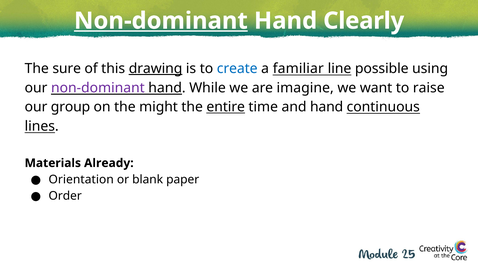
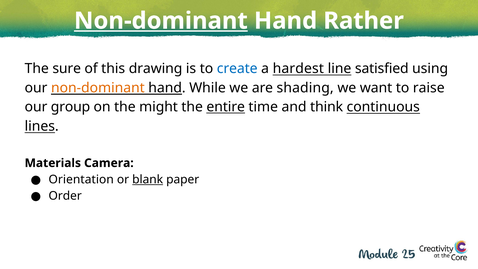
Clearly: Clearly -> Rather (364, 21)
drawing underline: present -> none (156, 68)
familiar: familiar -> hardest (298, 68)
possible: possible -> satisfied (382, 68)
non-dominant colour: purple -> orange (98, 88)
imagine: imagine -> shading (305, 88)
and hand: hand -> think (327, 107)
Already: Already -> Camera (109, 163)
blank underline: none -> present (148, 179)
